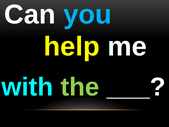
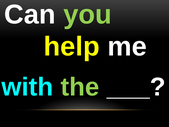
you colour: light blue -> light green (87, 15)
